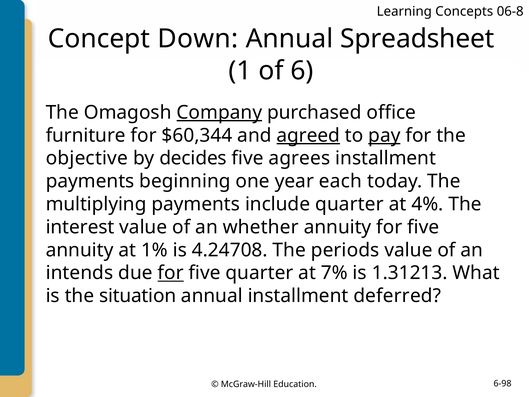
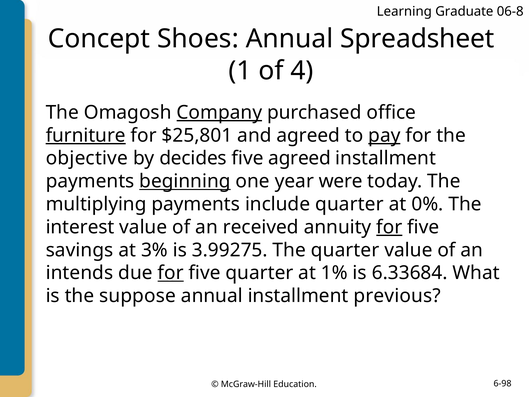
Concepts: Concepts -> Graduate (464, 11)
Down: Down -> Shoes (198, 39)
6: 6 -> 4 (302, 71)
furniture underline: none -> present (86, 135)
$60,344: $60,344 -> $25,801 (197, 135)
agreed underline: present -> none (308, 135)
five agrees: agrees -> agreed (300, 158)
beginning underline: none -> present (185, 181)
each: each -> were (341, 181)
4%: 4% -> 0% (427, 204)
whether: whether -> received (261, 227)
for underline: none -> present (389, 227)
annuity: annuity -> savings (80, 250)
1%: 1% -> 3% (154, 250)
4.24708: 4.24708 -> 3.99275 (230, 250)
The periods: periods -> quarter (345, 250)
7%: 7% -> 1% (334, 273)
1.31213: 1.31213 -> 6.33684 (410, 273)
situation: situation -> suppose (137, 296)
deferred: deferred -> previous (397, 296)
